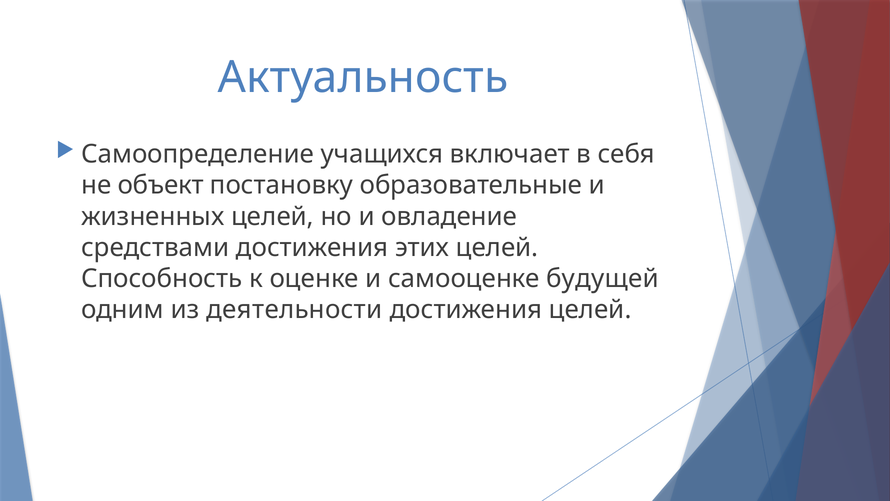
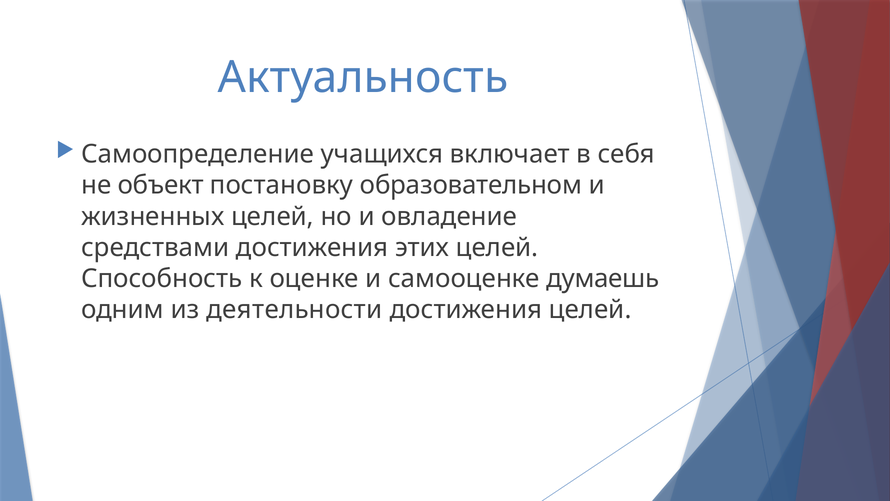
образовательные: образовательные -> образовательном (471, 185)
будущей: будущей -> думаешь (603, 279)
